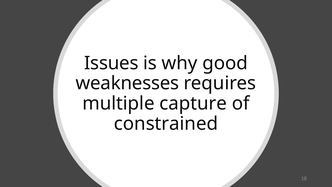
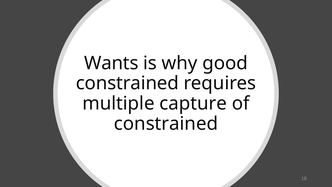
Issues: Issues -> Wants (111, 63)
weaknesses: weaknesses -> constrained (127, 83)
